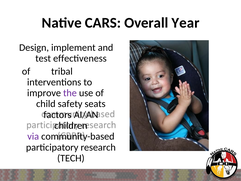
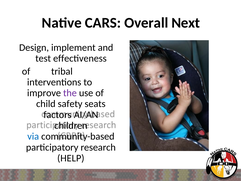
Year: Year -> Next (186, 23)
via colour: purple -> blue (33, 136)
TECH: TECH -> HELP (71, 158)
